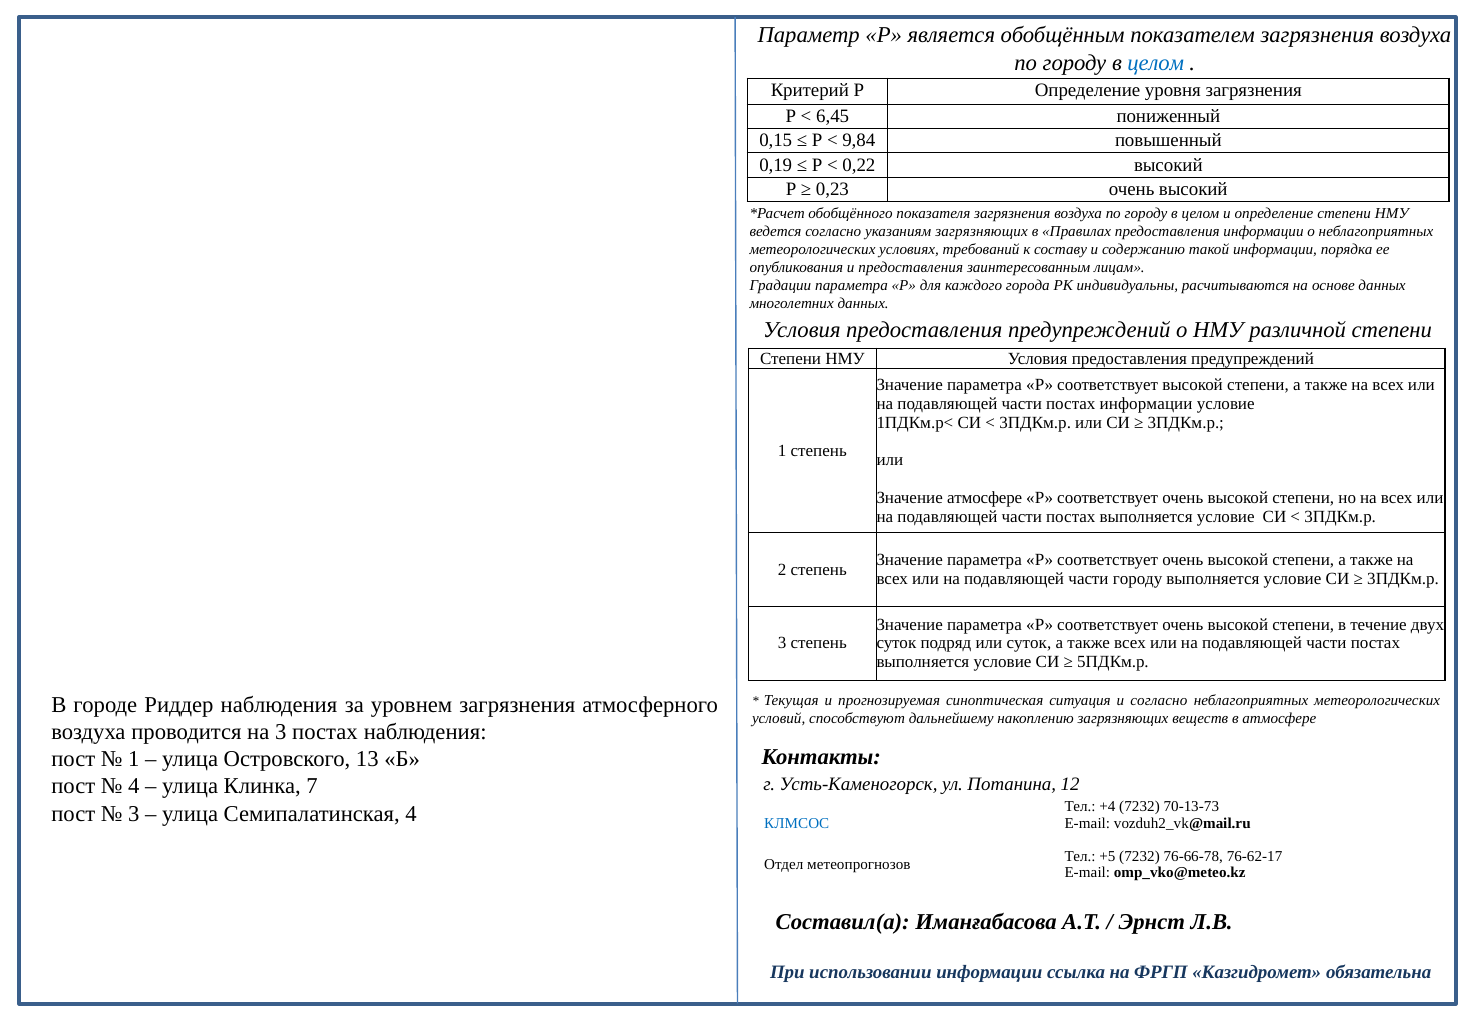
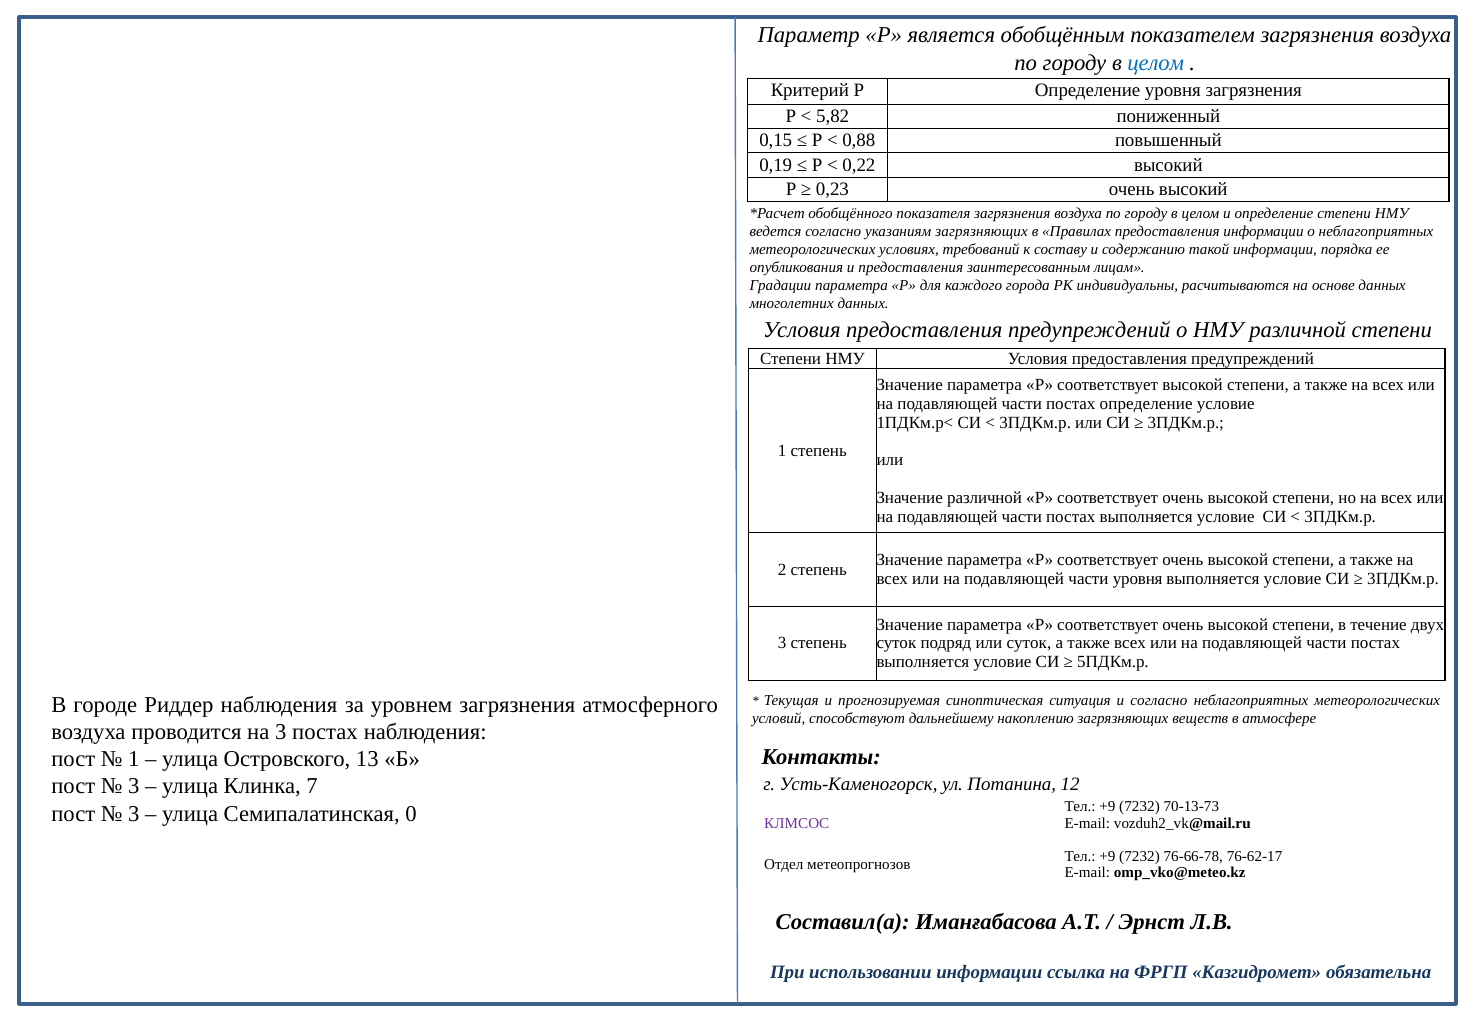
6,45: 6,45 -> 5,82 (833, 116)
9,84: 9,84 -> 0,88 (859, 140)
постах информации: информации -> определение (1146, 404)
Значение атмосфере: атмосфере -> различной (985, 498)
части городу: городу -> уровня (1138, 579)
4: 4 -> 3 (134, 787)
+4: +4 -> +9 (1107, 806)
Семипалатинская 4: 4 -> 0 (411, 814)
КЛМСОС colour: blue -> purple (797, 823)
+5: +5 -> +9 (1107, 856)
